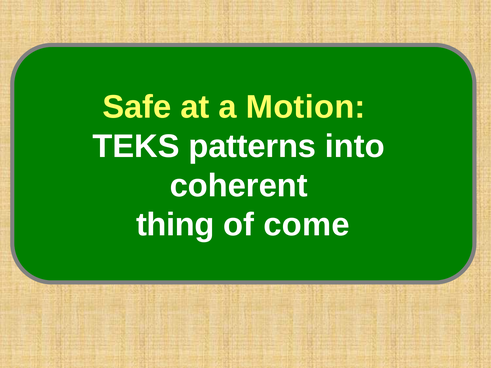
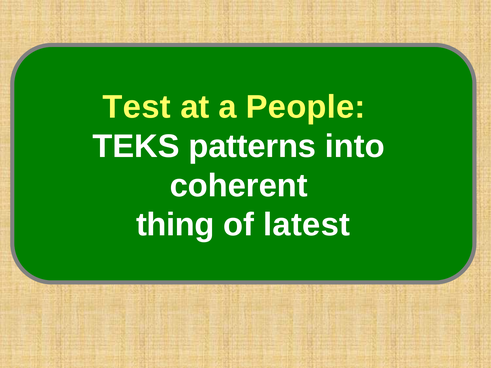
Safe: Safe -> Test (137, 107)
Motion: Motion -> People (306, 107)
come: come -> latest (307, 225)
